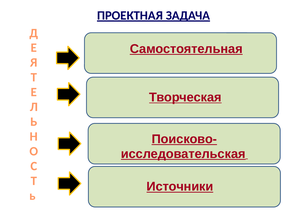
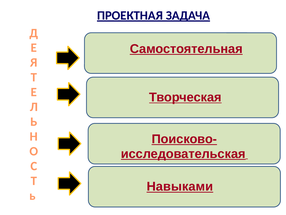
Источники: Источники -> Навыками (180, 186)
